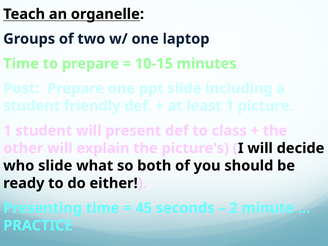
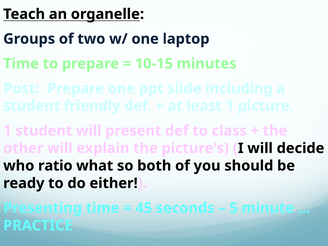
who slide: slide -> ratio (55, 166)
2: 2 -> 5 (234, 208)
